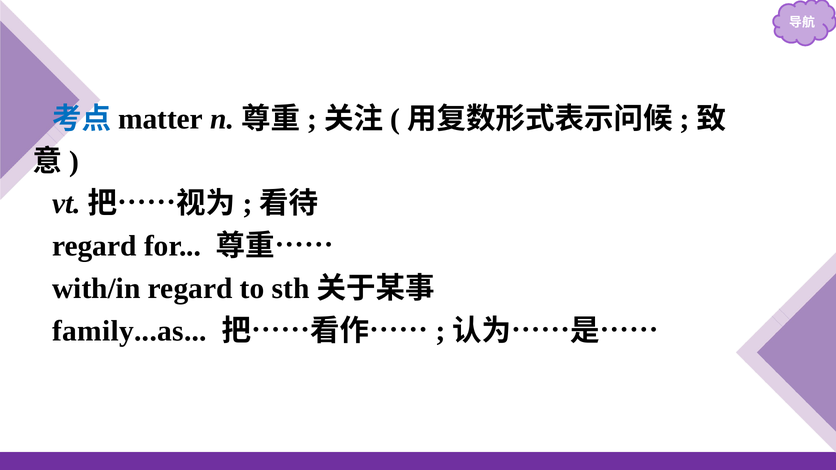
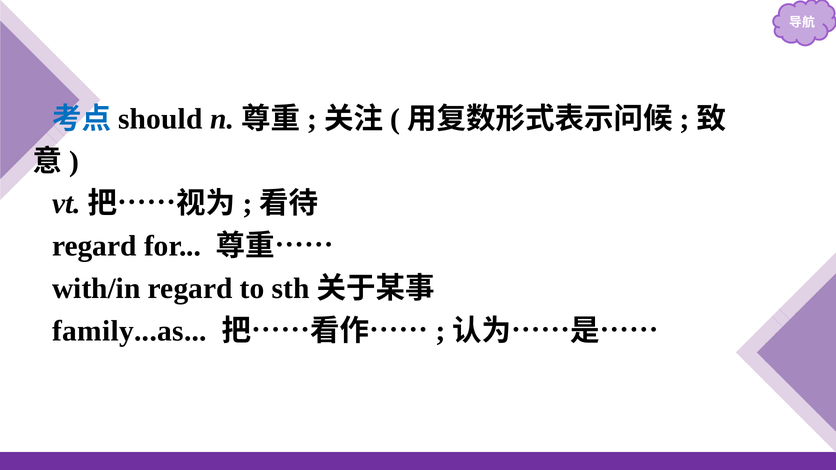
matter: matter -> should (160, 119)
